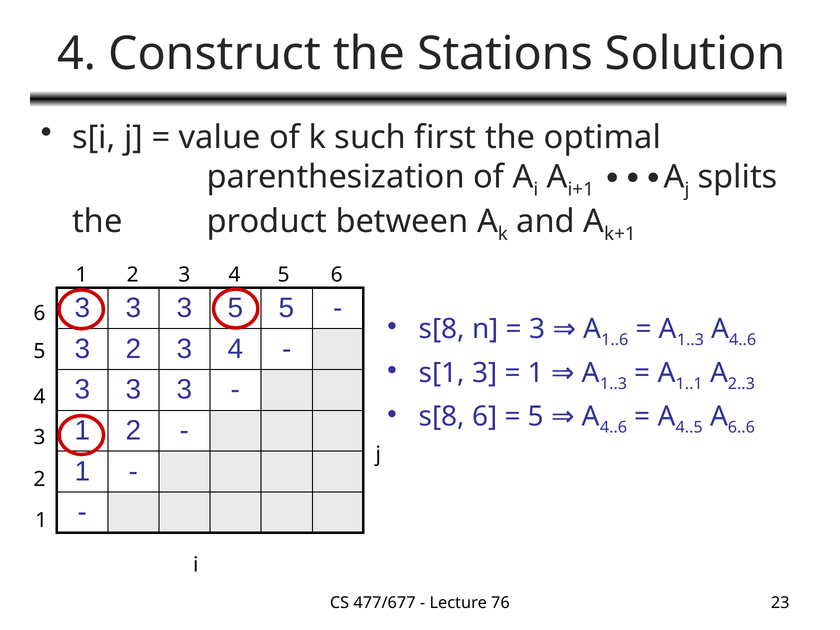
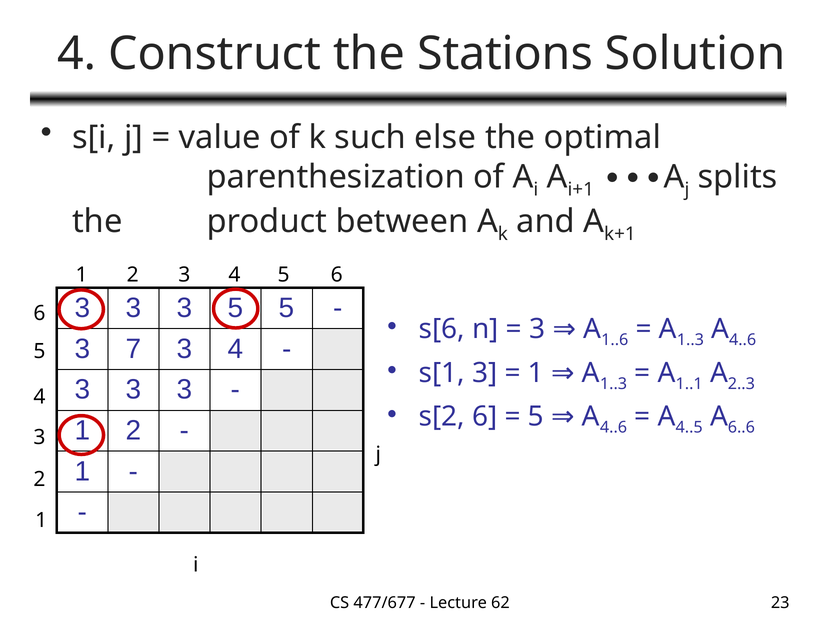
first: first -> else (445, 138)
s[8: s[8 -> s[6 (442, 329)
3 2: 2 -> 7 (133, 349)
s[8: s[8 -> s[2 (442, 417)
76: 76 -> 62 (500, 603)
